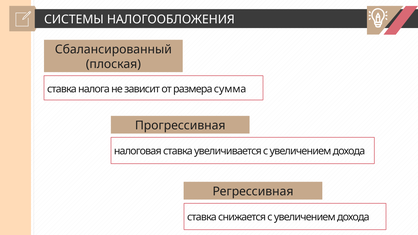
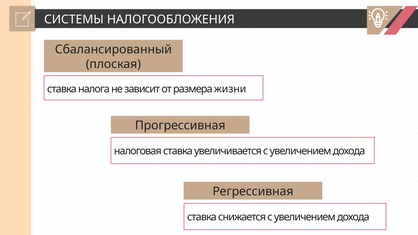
сумма: сумма -> жизни (230, 89)
